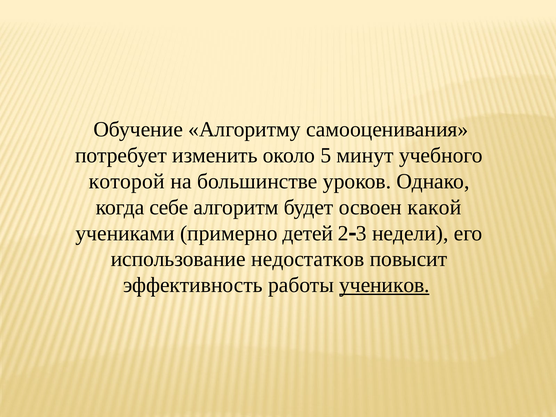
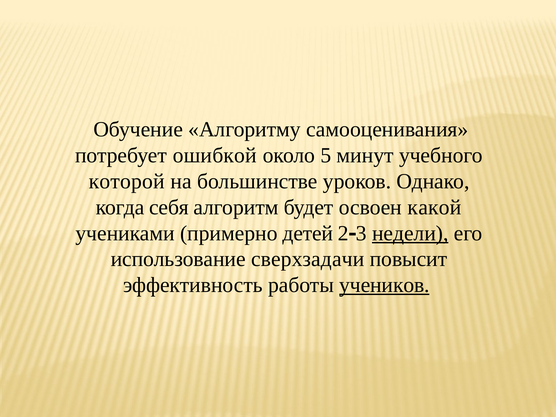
изменить: изменить -> ошибкой (215, 155)
себе: себе -> себя (169, 207)
недели underline: none -> present (410, 233)
недостатков: недостатков -> сверхзадачи (308, 259)
